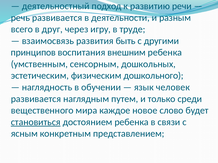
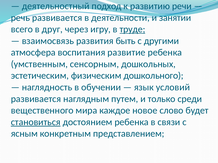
разным: разным -> занятии (175, 18)
труде underline: none -> present (132, 29)
принципов: принципов -> атмосфера (33, 53)
внешним: внешним -> развитие (126, 53)
человек: человек -> условий (173, 87)
